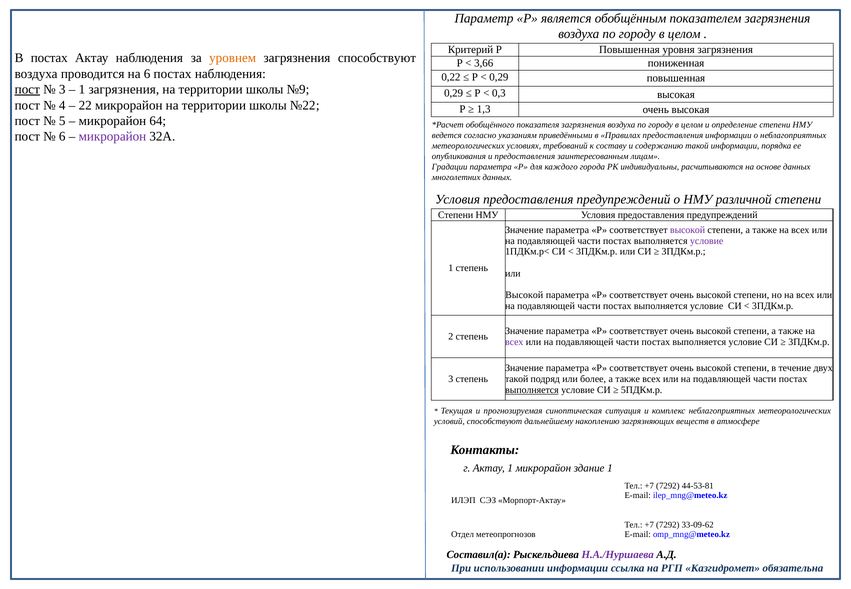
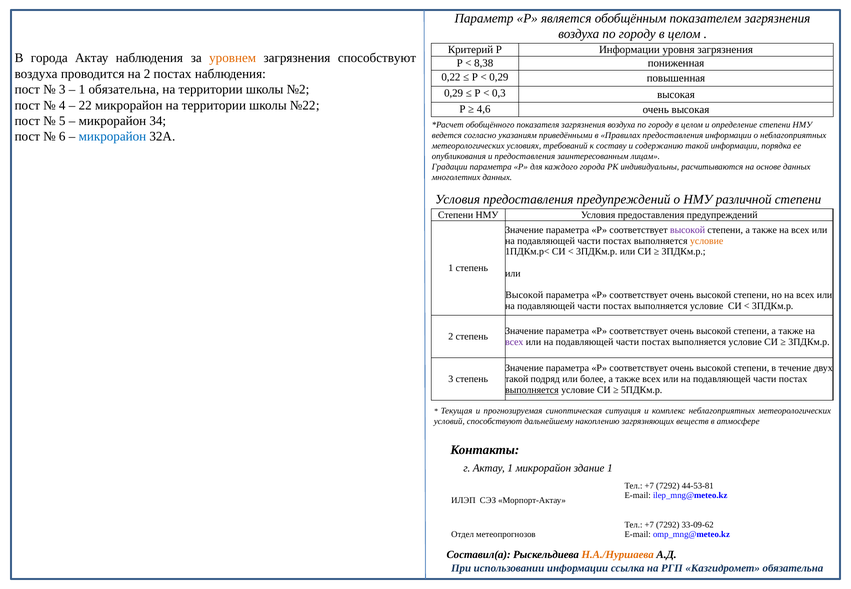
Р Повышенная: Повышенная -> Информации (629, 50)
В постах: постах -> города (49, 58)
3,66: 3,66 -> 8,38 (484, 63)
на 6: 6 -> 2 (147, 74)
пост underline: present -> none (27, 90)
1 загрязнения: загрязнения -> обязательна (124, 90)
№9: №9 -> №2 (298, 90)
1,3: 1,3 -> 4,6 (484, 109)
64: 64 -> 34 (158, 121)
микрорайон colour: purple -> blue (112, 137)
условие colour: purple -> orange (707, 241)
Н.А./Нуршаева colour: purple -> orange (618, 555)
